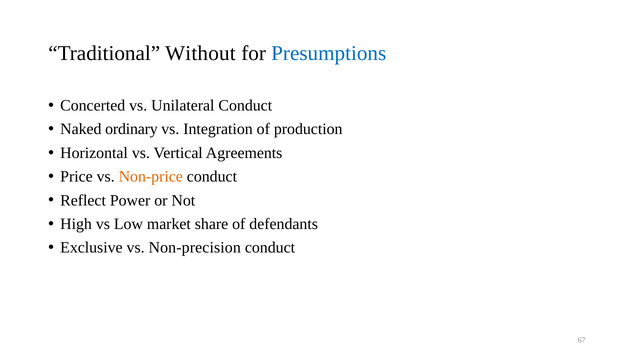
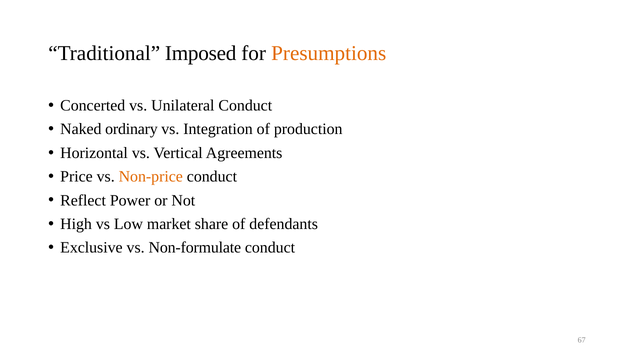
Without: Without -> Imposed (201, 53)
Presumptions colour: blue -> orange (329, 53)
Non-precision: Non-precision -> Non-formulate (195, 248)
